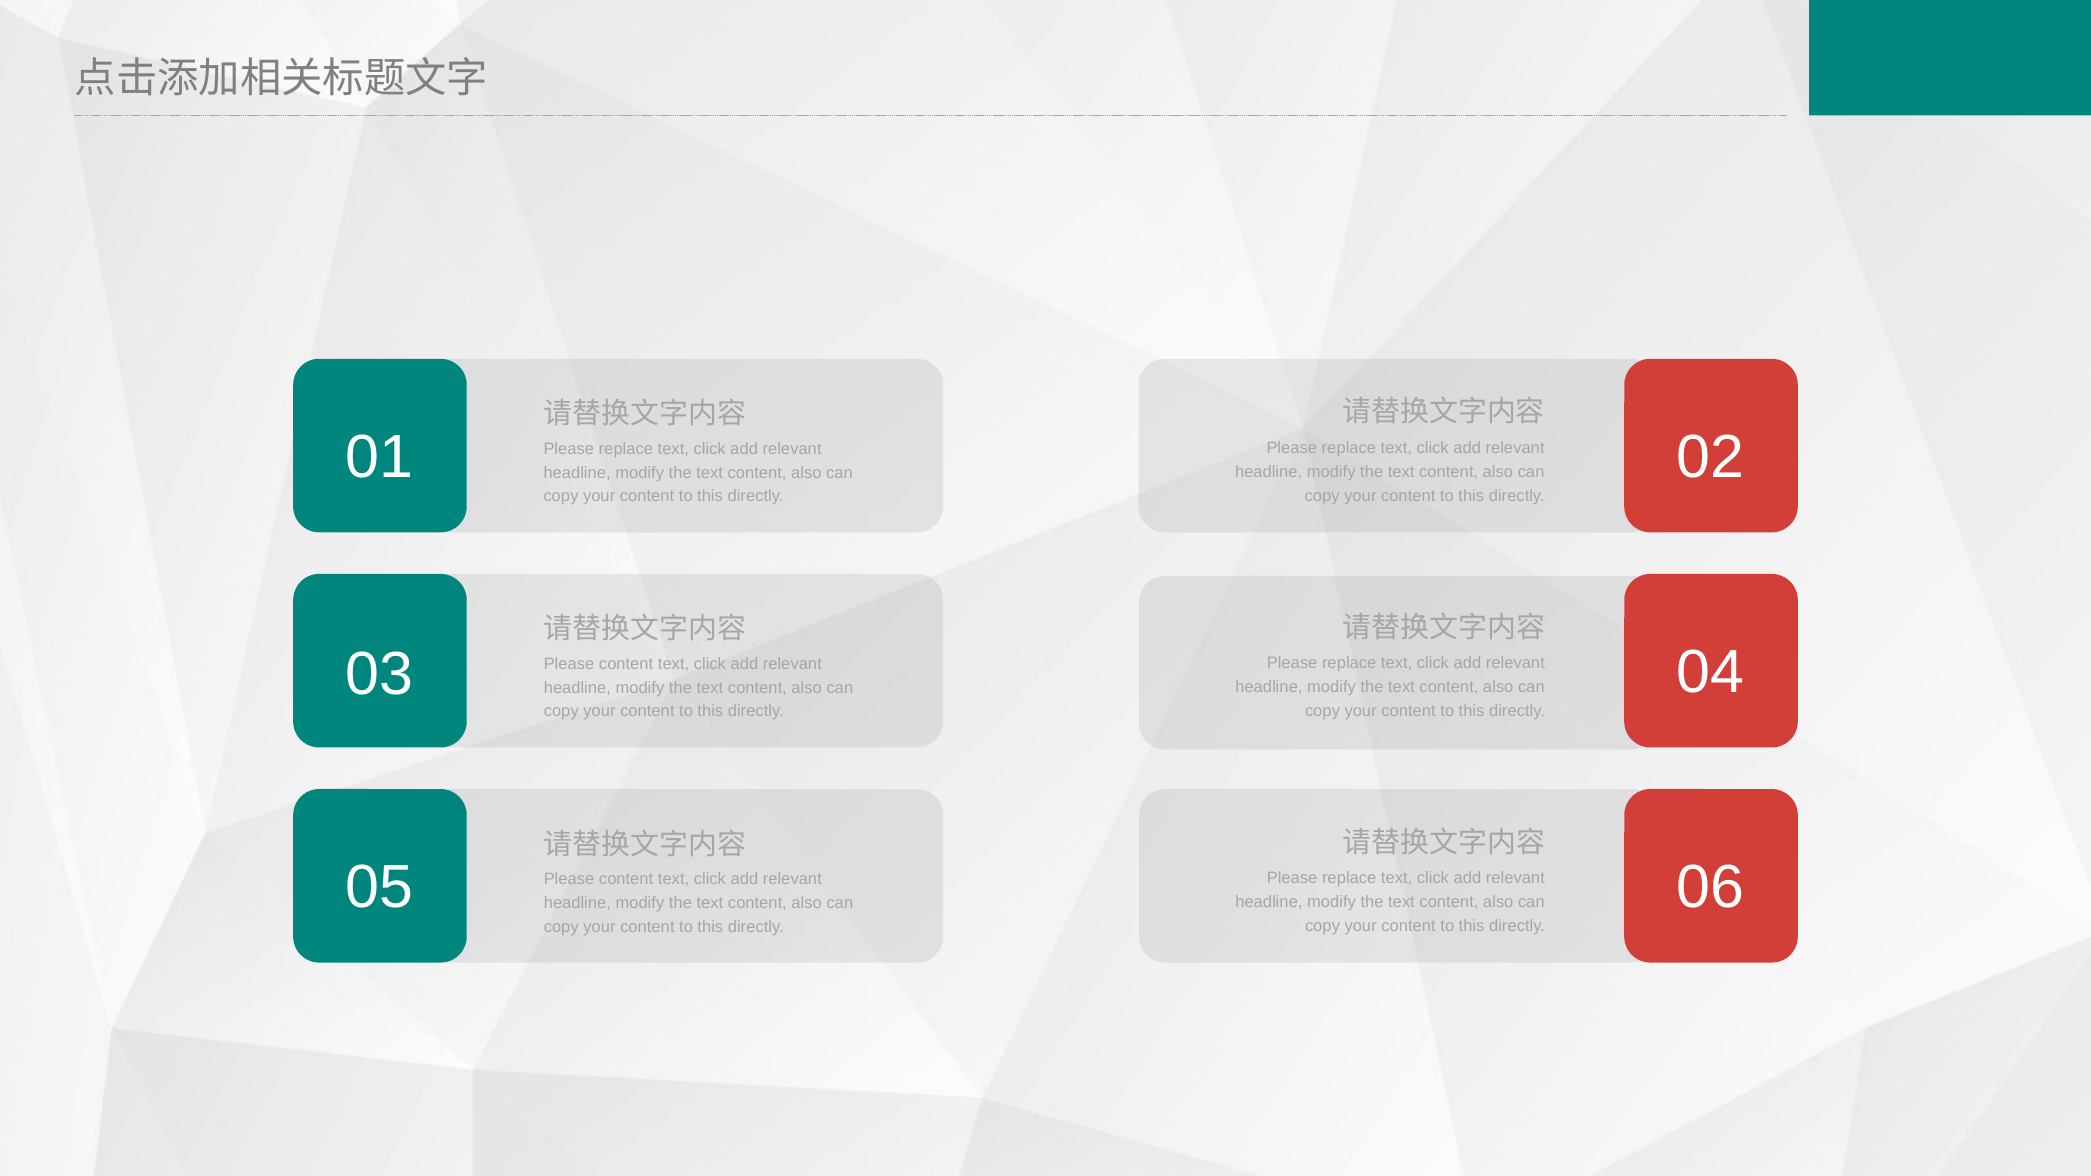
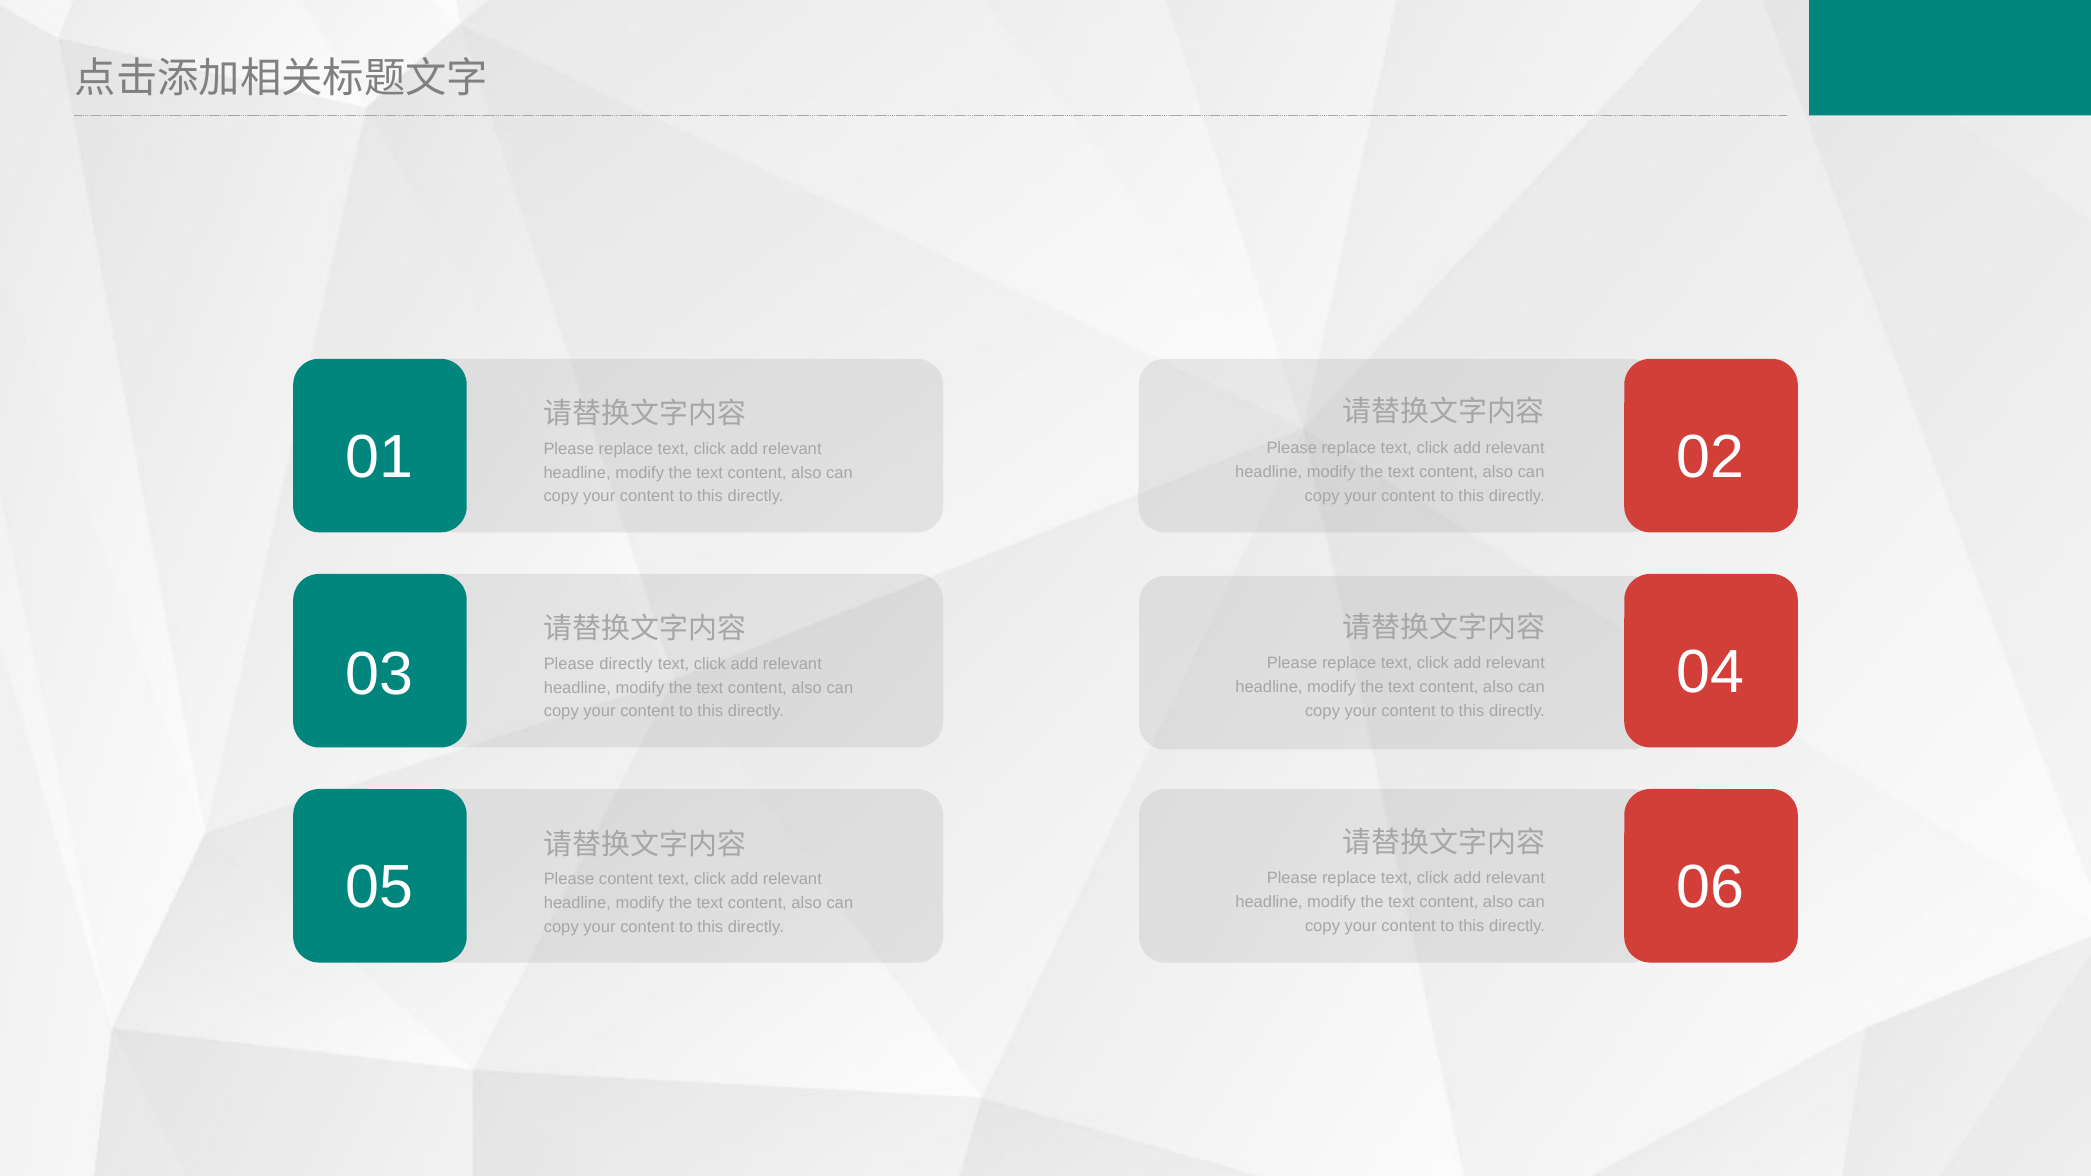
content: content -> directly (626, 664)
